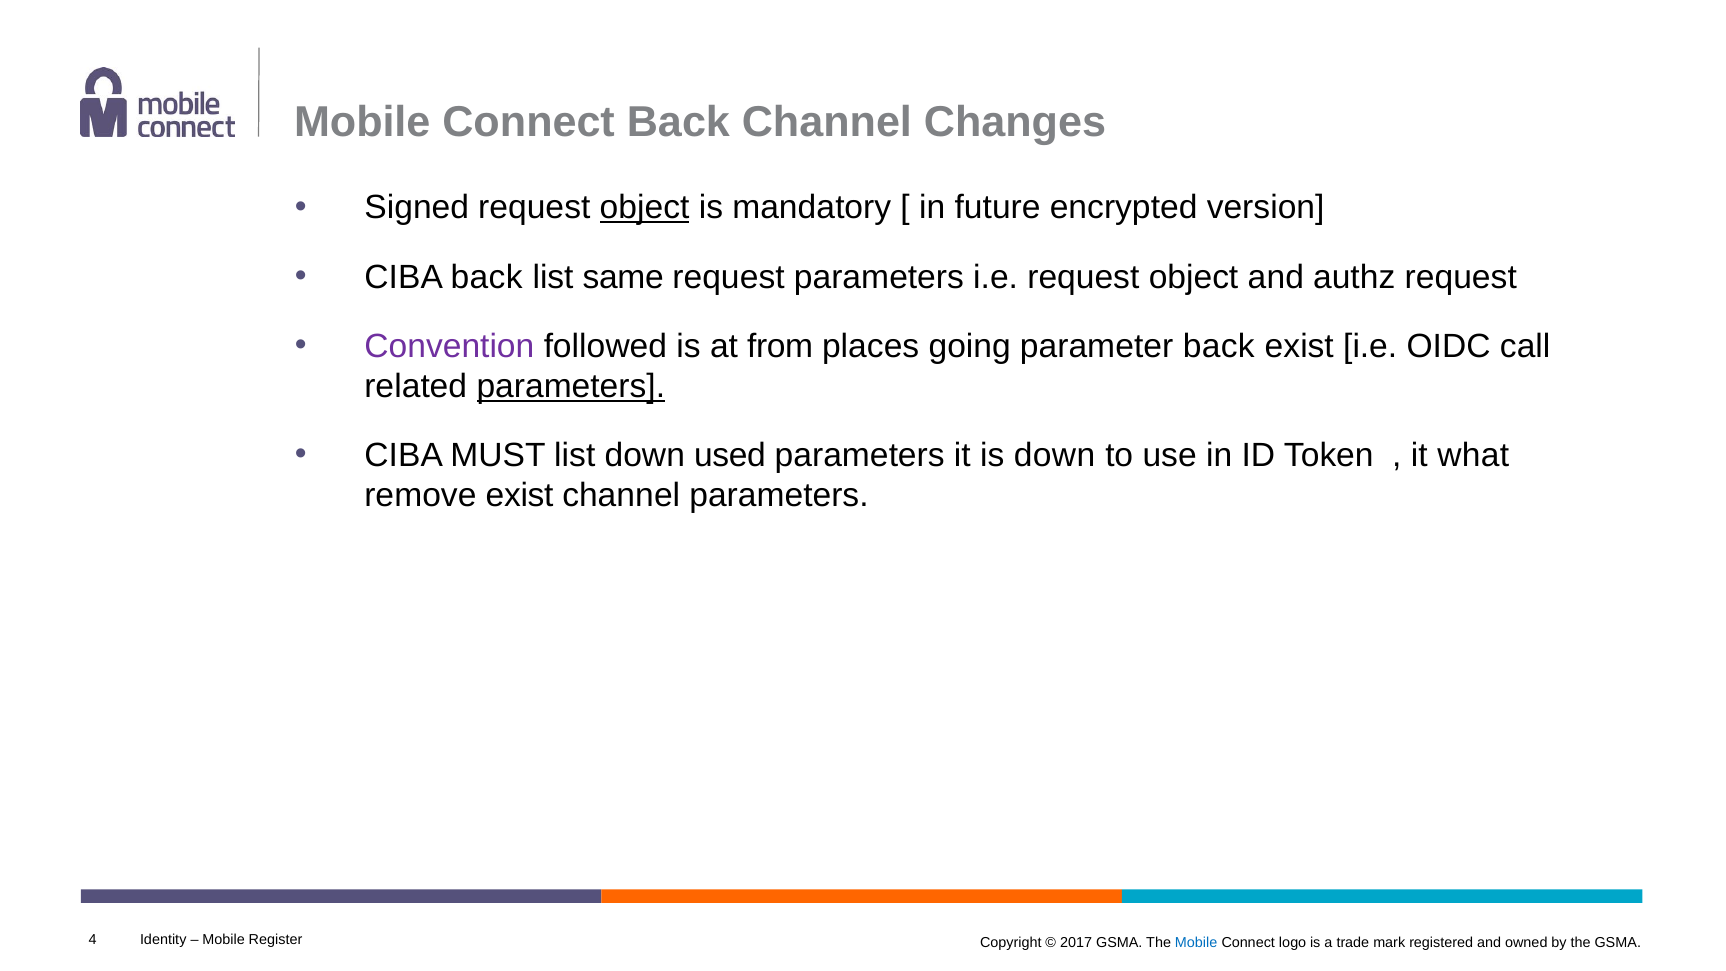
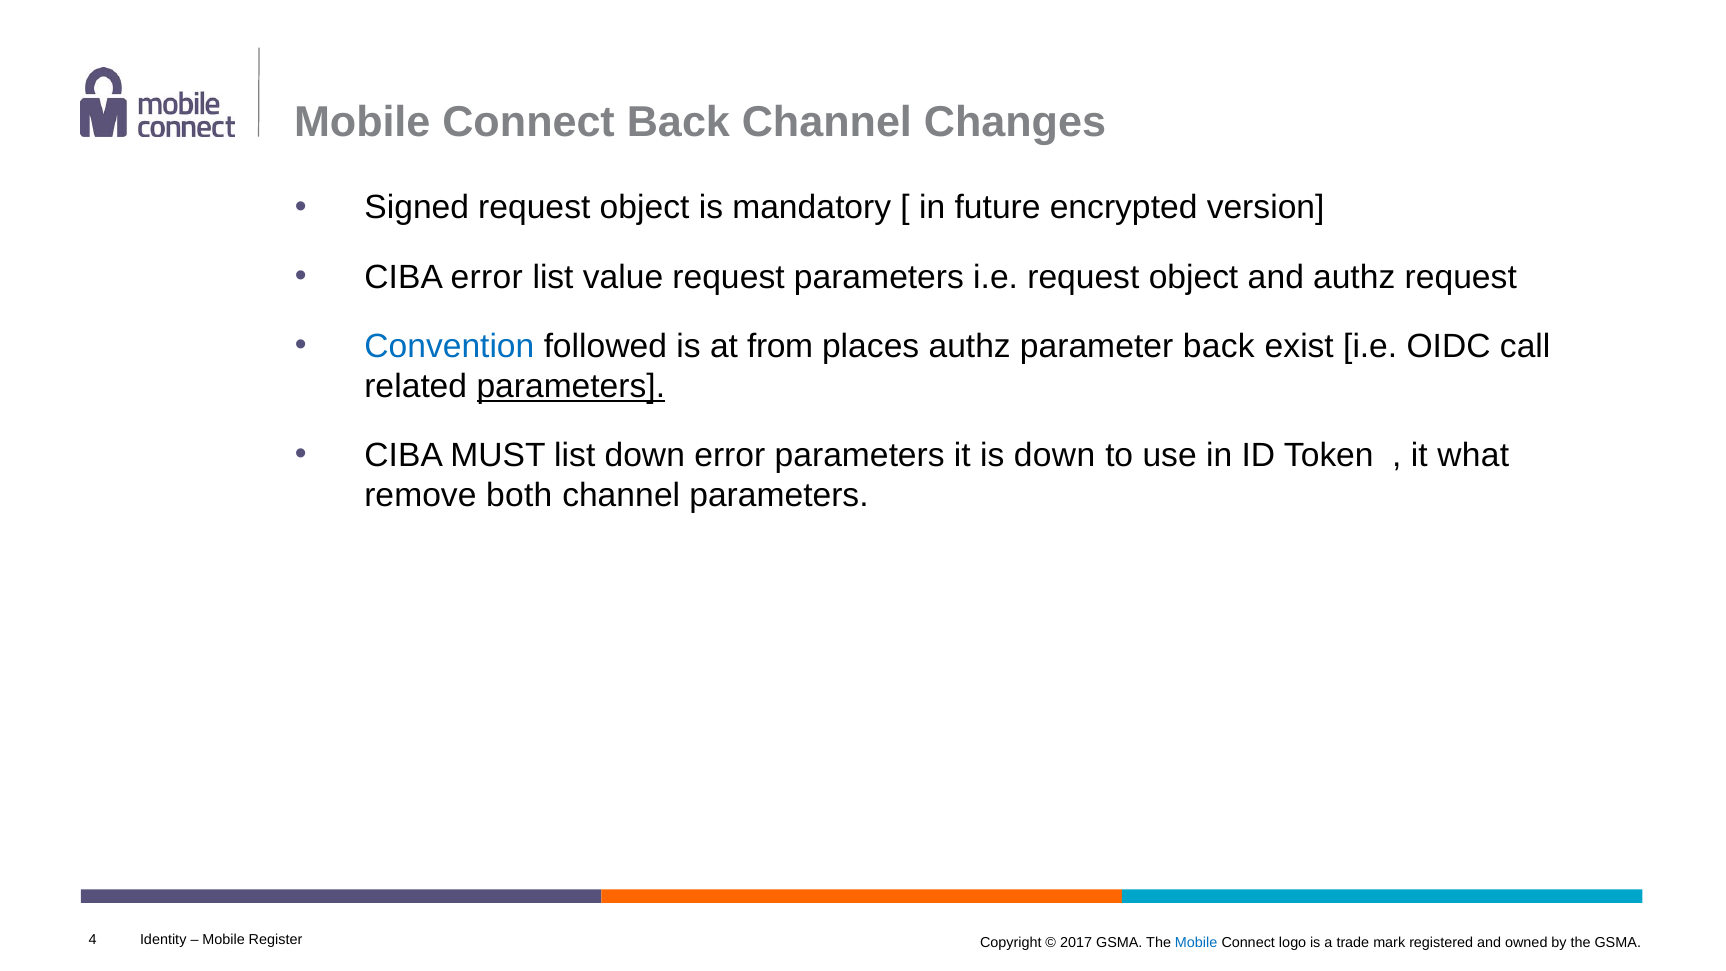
object underline: present -> none (645, 208)
CIBA back: back -> error (487, 277)
same: same -> value (623, 277)
Convention colour: purple -> blue (449, 346)
places going: going -> authz (970, 346)
down used: used -> error (730, 455)
remove exist: exist -> both (519, 496)
